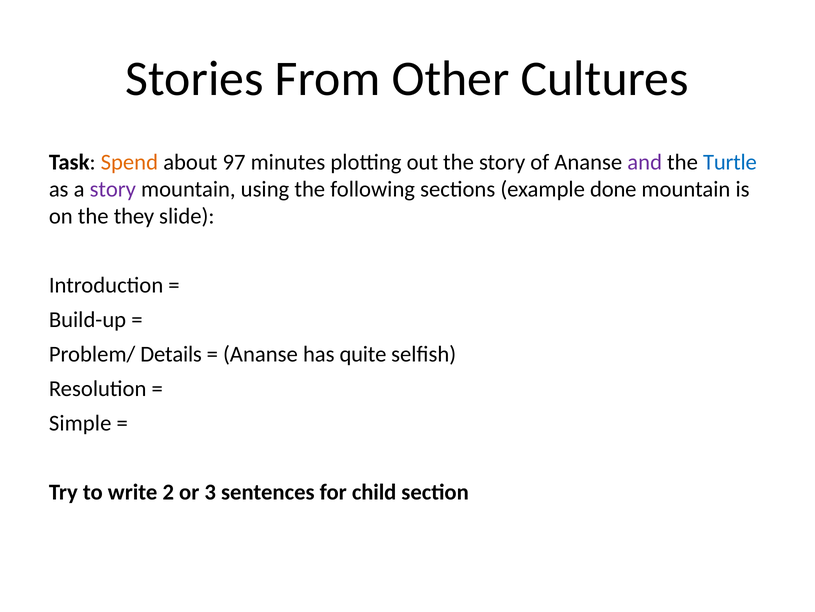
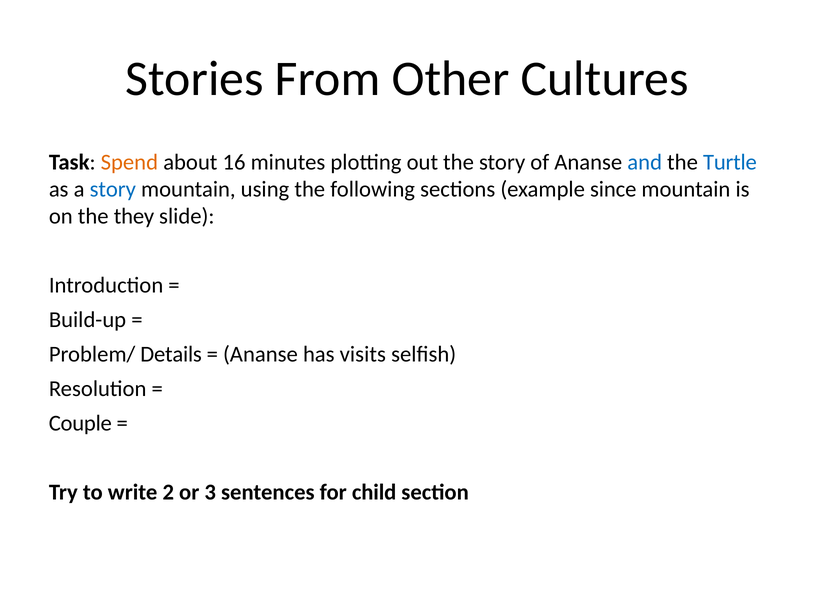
97: 97 -> 16 (234, 162)
and colour: purple -> blue (645, 162)
story colour: purple -> blue (113, 189)
done: done -> since (613, 189)
quite: quite -> visits (363, 354)
Simple: Simple -> Couple (80, 423)
